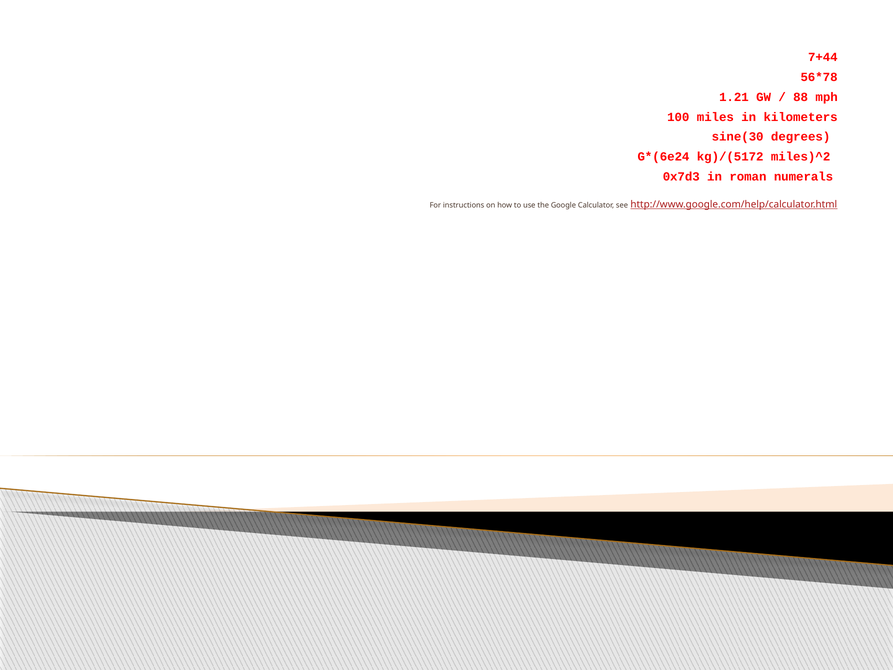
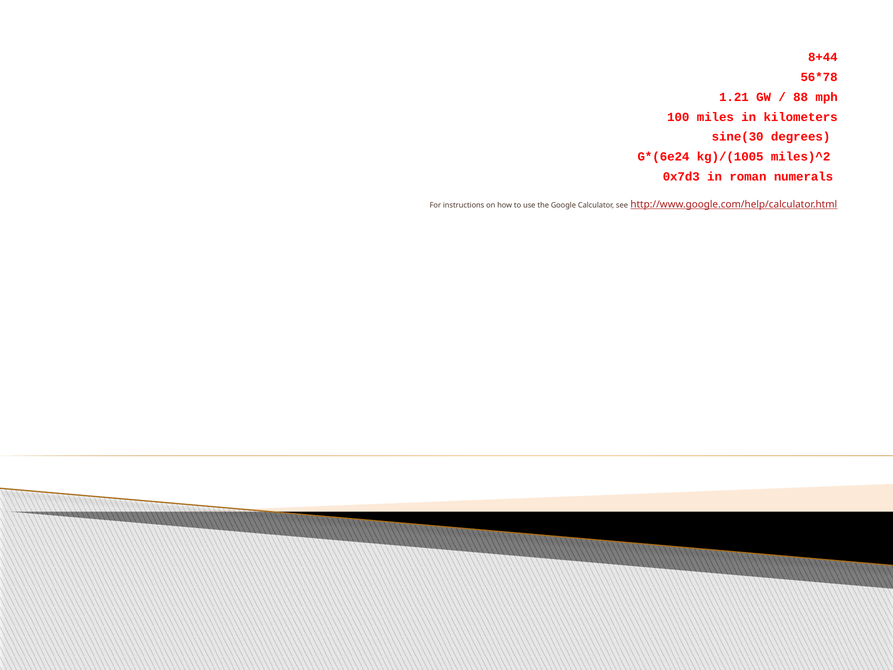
7+44: 7+44 -> 8+44 (823, 57)
kg)/(5172: kg)/(5172 -> kg)/(1005 (730, 157)
